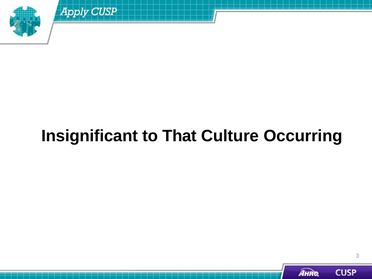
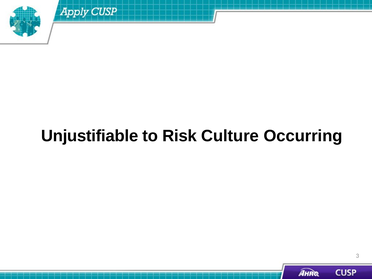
Insignificant: Insignificant -> Unjustifiable (90, 136)
That: That -> Risk (180, 136)
